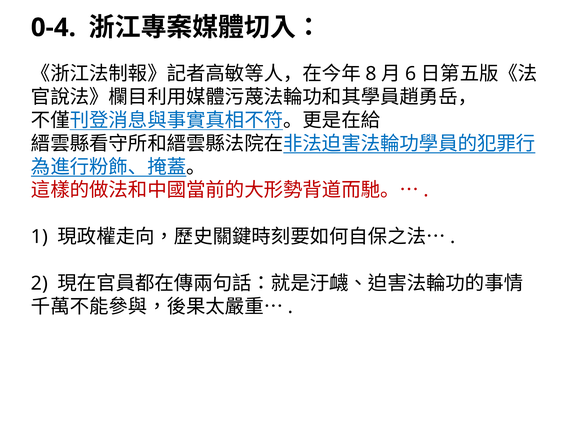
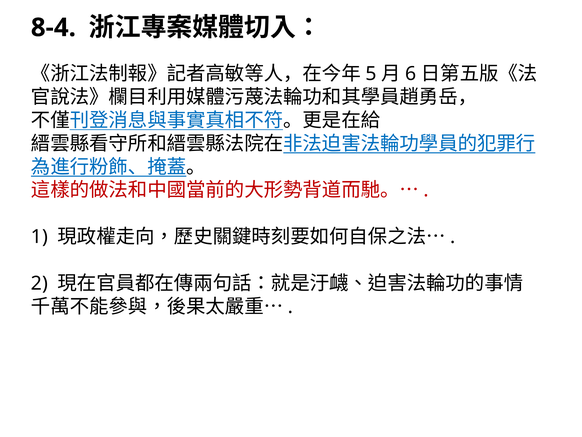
0-4: 0-4 -> 8-4 (53, 28)
8: 8 -> 5 (371, 74)
